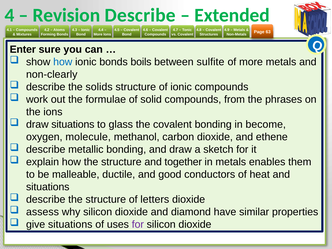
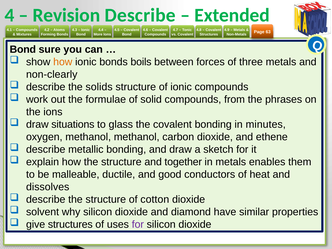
Enter: Enter -> Bond (23, 49)
how colour: blue -> orange (63, 62)
sulfite: sulfite -> forces (211, 62)
of more: more -> three (251, 62)
become: become -> minutes (266, 124)
oxygen molecule: molecule -> methanol (88, 137)
situations: situations -> dissolves (48, 187)
letters: letters -> cotton (155, 199)
assess: assess -> solvent (43, 212)
give situations: situations -> structures (70, 224)
